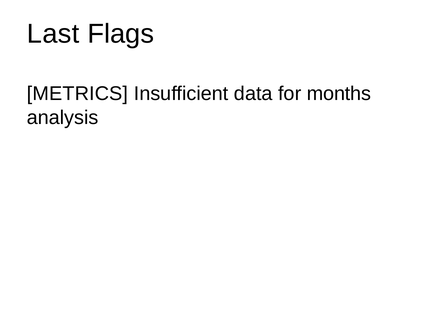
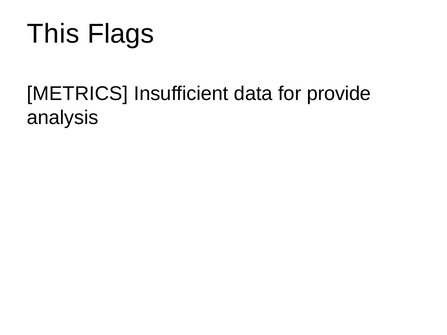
Last: Last -> This (53, 34)
months: months -> provide (339, 94)
